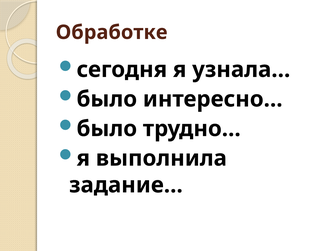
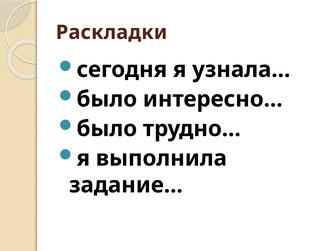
Обработке: Обработке -> Раскладки (112, 32)
